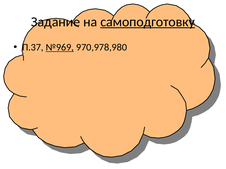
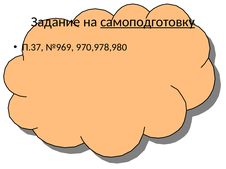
№969 underline: present -> none (60, 47)
